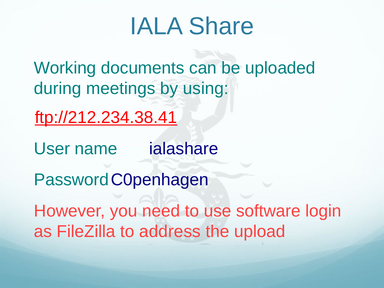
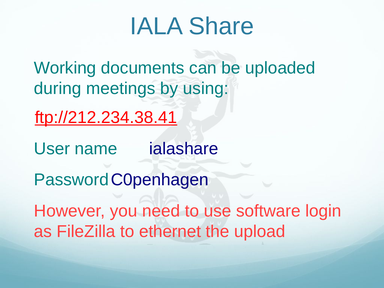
address: address -> ethernet (170, 231)
